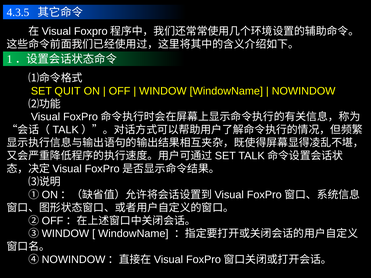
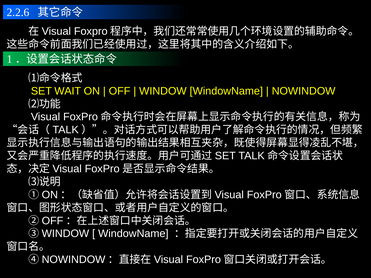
4.3.5: 4.3.5 -> 2.2.6 (18, 12)
QUIT: QUIT -> WAIT (68, 91)
